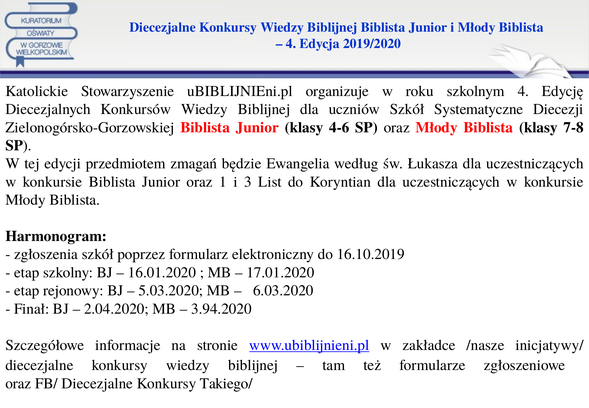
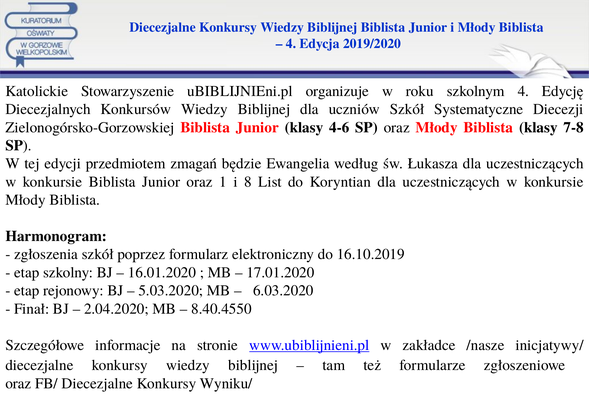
3: 3 -> 8 (248, 182)
3.94.2020: 3.94.2020 -> 8.40.4550 (221, 309)
Takiego/: Takiego/ -> Wyniku/ (226, 383)
